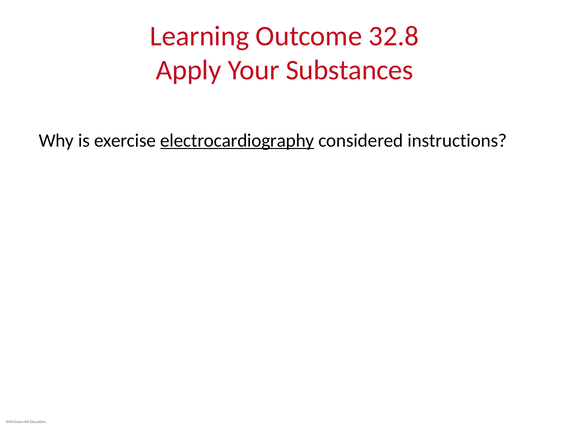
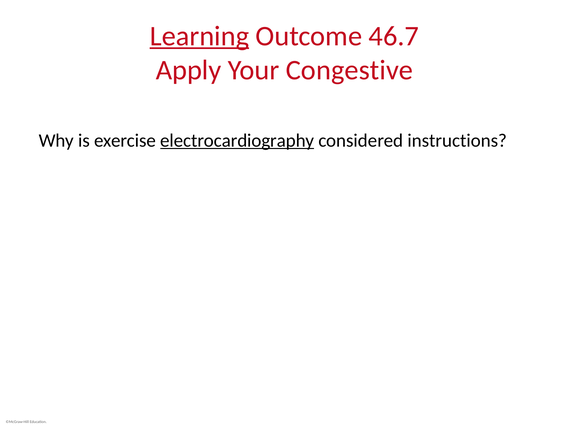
Learning underline: none -> present (199, 36)
32.8: 32.8 -> 46.7 (394, 36)
Substances: Substances -> Congestive (349, 70)
